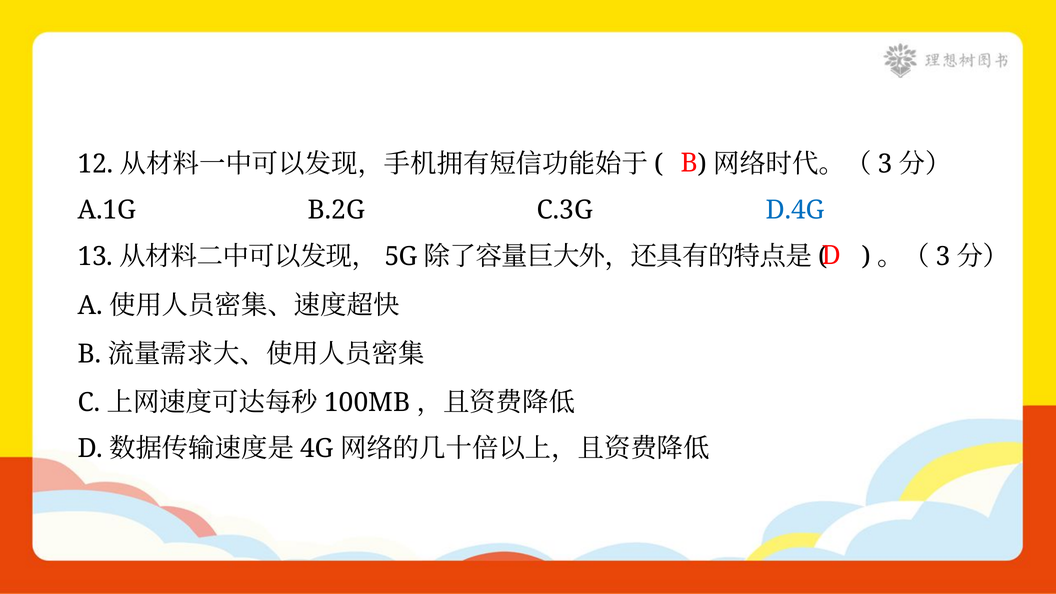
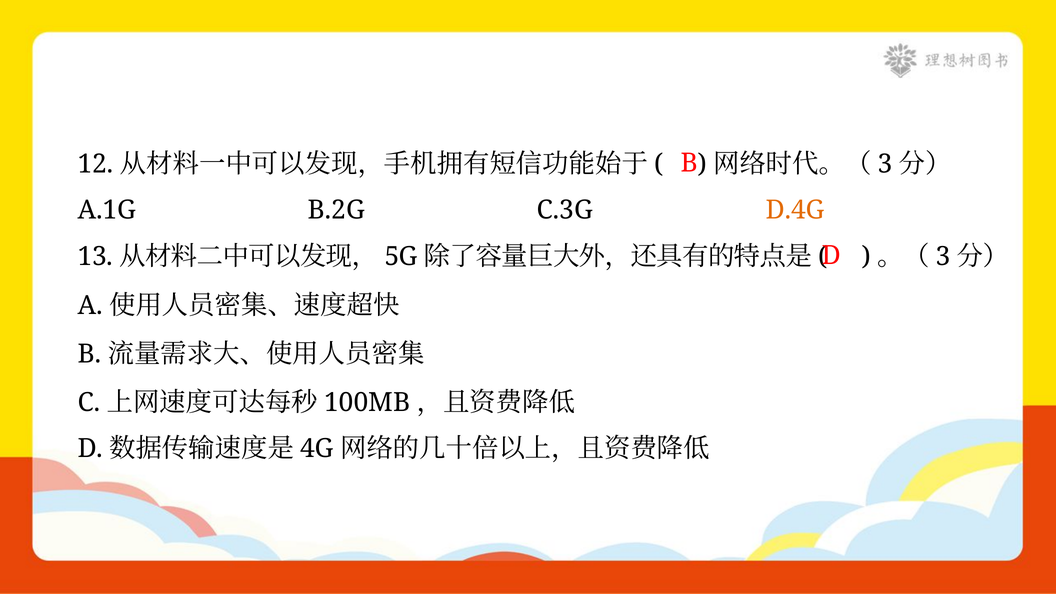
D.4G colour: blue -> orange (795, 210)
